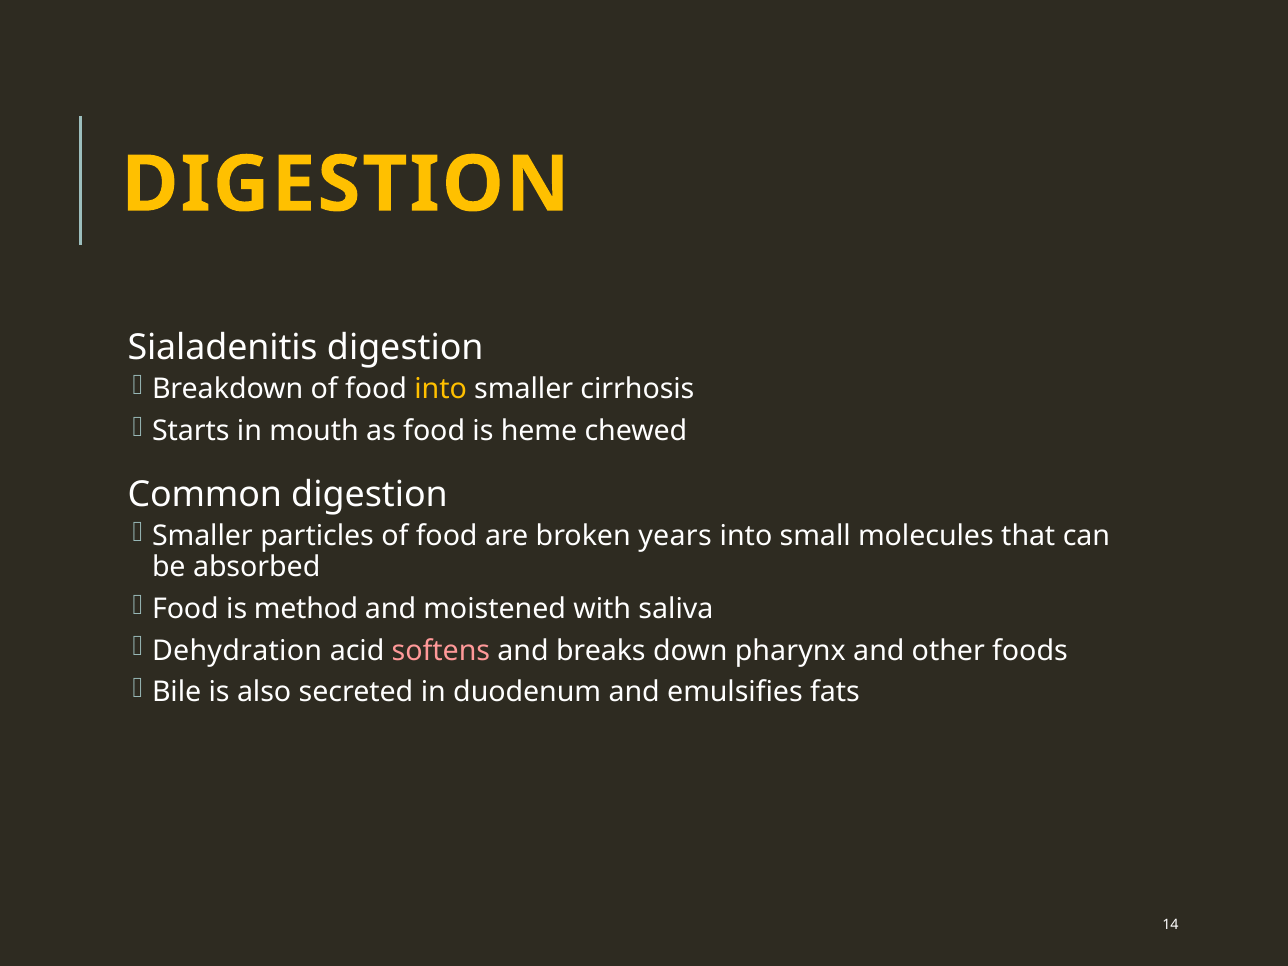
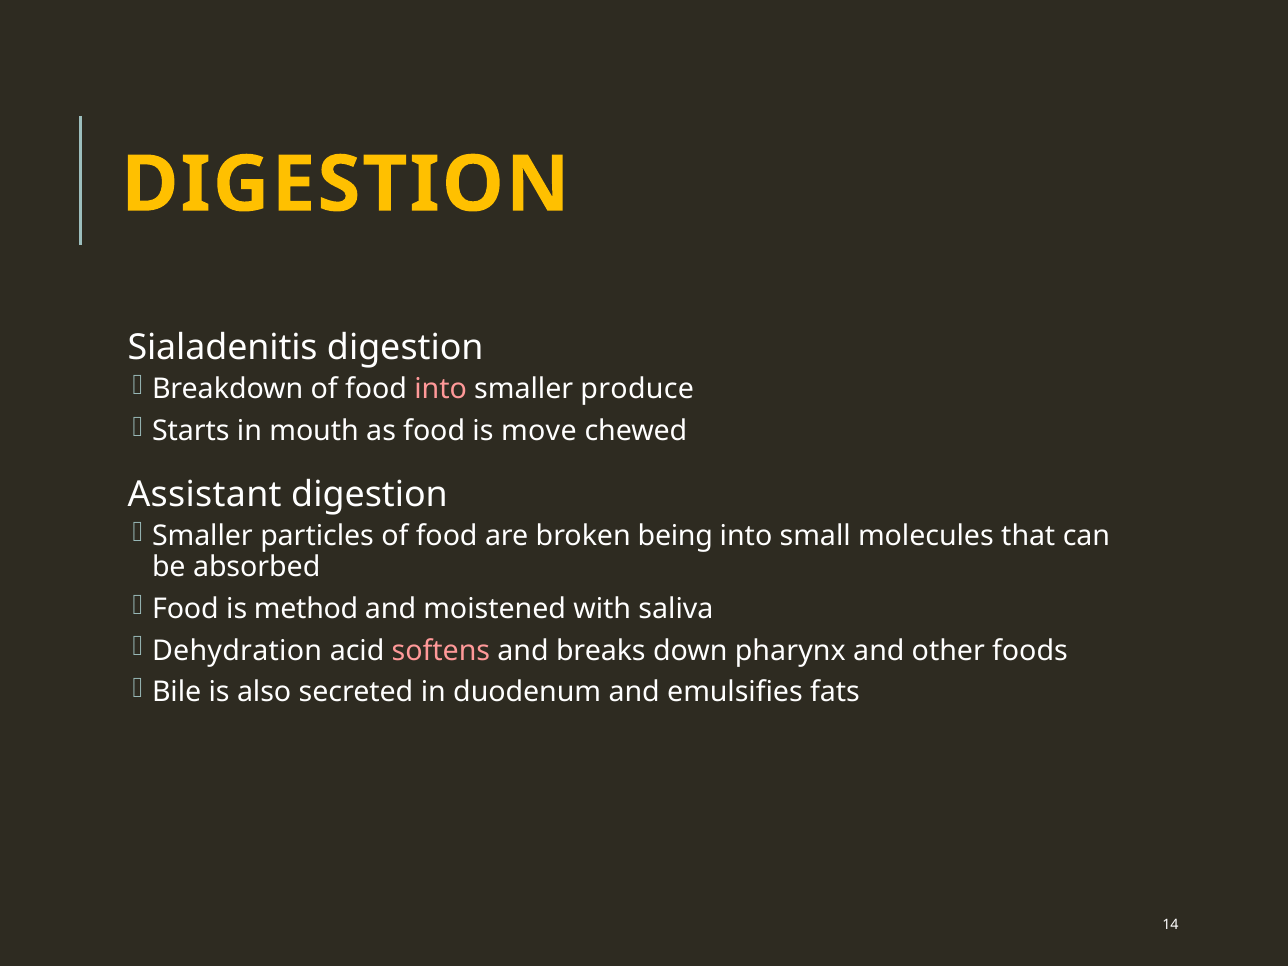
into colour: yellow -> pink (441, 390)
cirrhosis: cirrhosis -> produce (637, 390)
heme: heme -> move (539, 431)
Common: Common -> Assistant (205, 495)
years: years -> being (675, 536)
